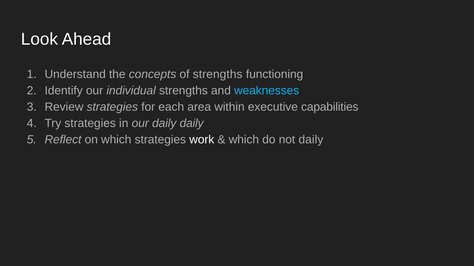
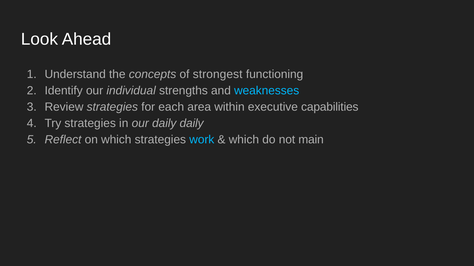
of strengths: strengths -> strongest (218, 75)
work colour: white -> light blue (202, 140)
not daily: daily -> main (311, 140)
